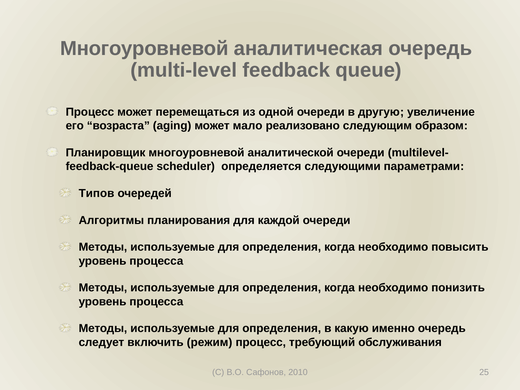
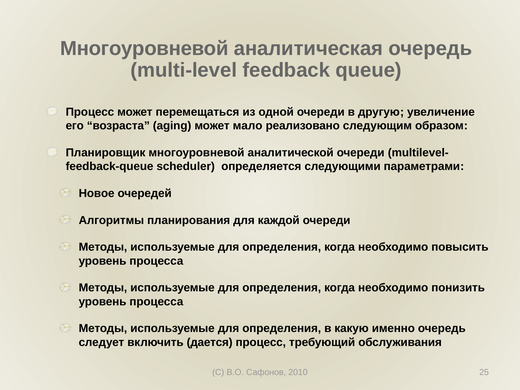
Типов: Типов -> Новое (97, 193)
режим: режим -> дается (210, 342)
